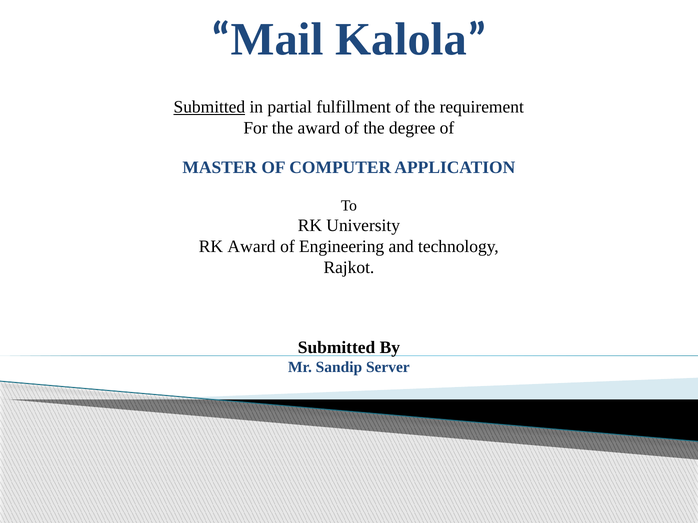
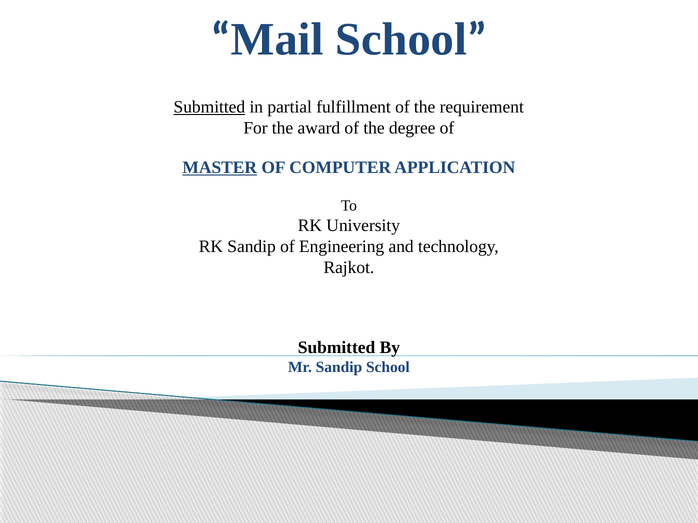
Mail Kalola: Kalola -> School (401, 39)
MASTER underline: none -> present (220, 168)
RK Award: Award -> Sandip (252, 247)
Sandip Server: Server -> School (388, 367)
